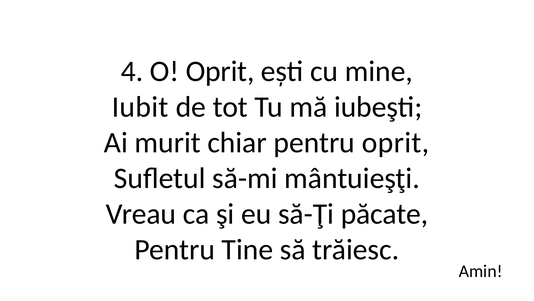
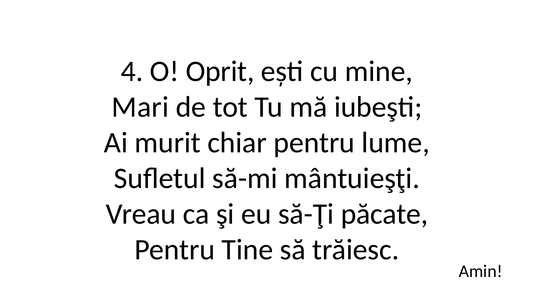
Iubit: Iubit -> Mari (140, 107)
pentru oprit: oprit -> lume (396, 142)
